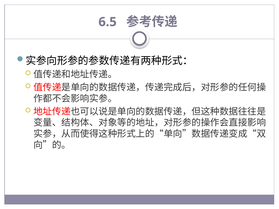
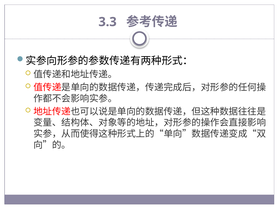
6.5: 6.5 -> 3.3 (108, 22)
